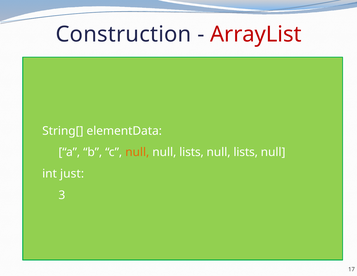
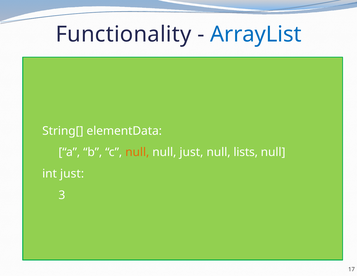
Construction: Construction -> Functionality (123, 34)
ArrayList colour: red -> blue (256, 34)
lists: lists -> just (191, 152)
